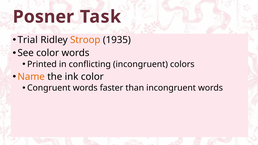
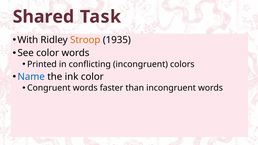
Posner: Posner -> Shared (43, 17)
Trial: Trial -> With (28, 40)
Name colour: orange -> blue (31, 77)
